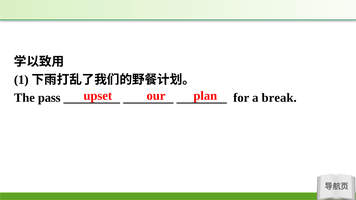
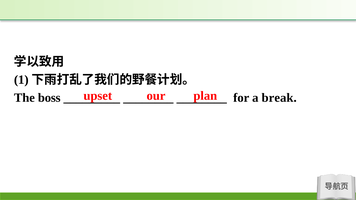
pass: pass -> boss (49, 98)
